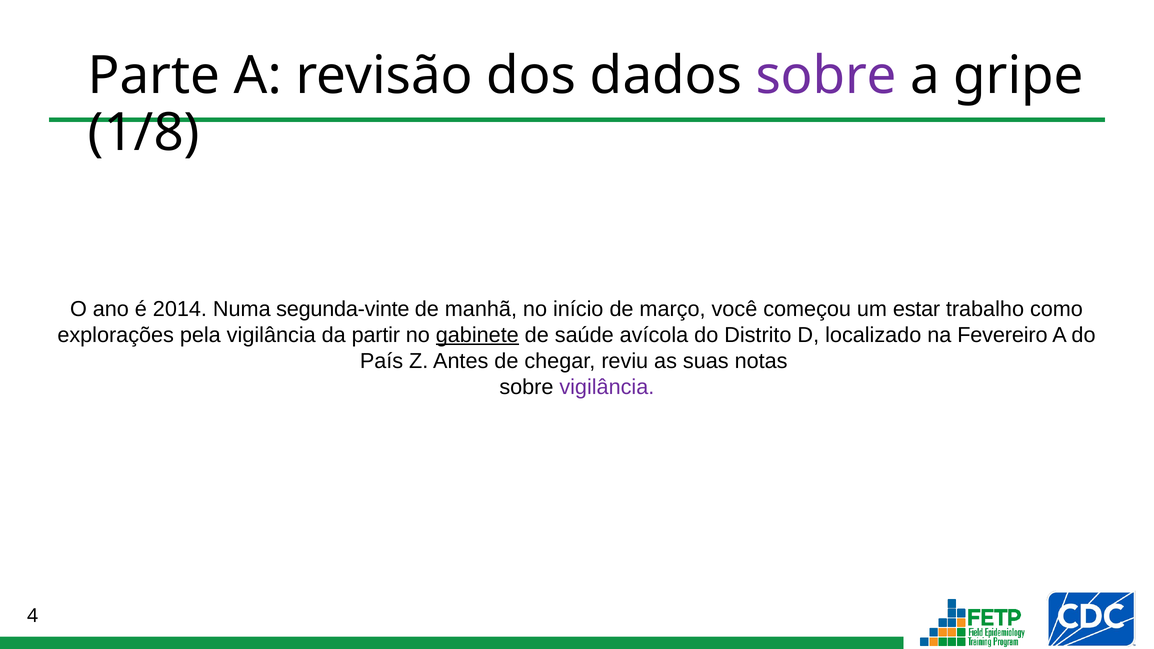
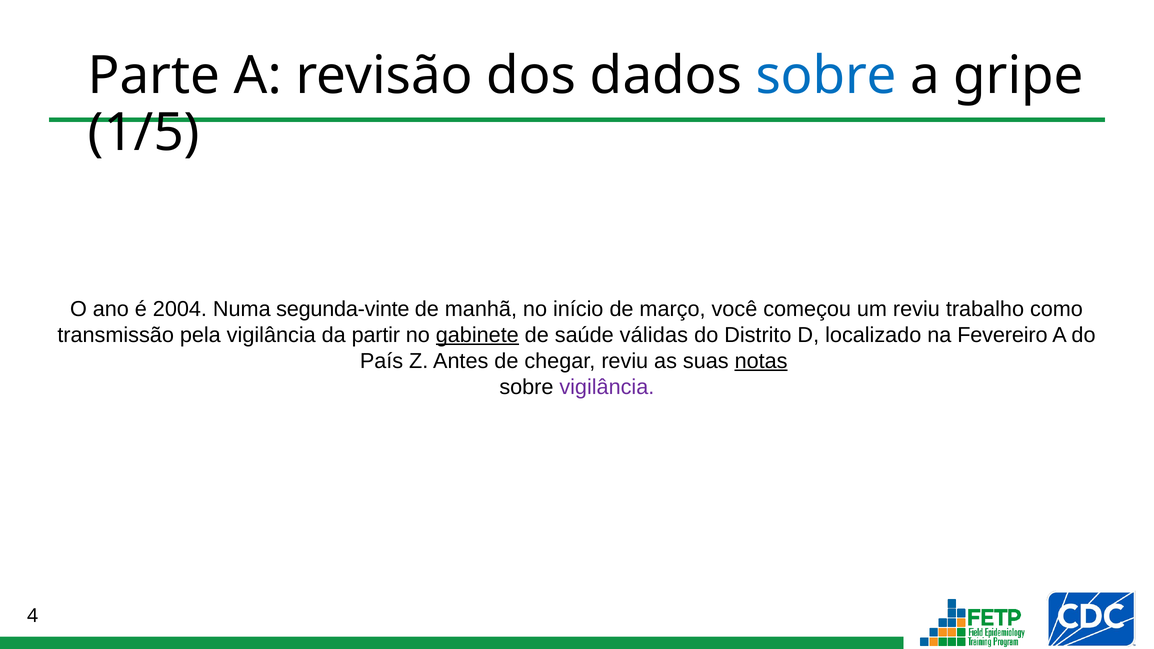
sobre colour: purple -> blue (826, 76)
1/8: 1/8 -> 1/5 (144, 133)
2014: 2014 -> 2004 (180, 309)
um estar: estar -> reviu (916, 309)
explorações: explorações -> transmissão (116, 335)
avícola: avícola -> válidas (654, 335)
notas underline: none -> present (761, 361)
